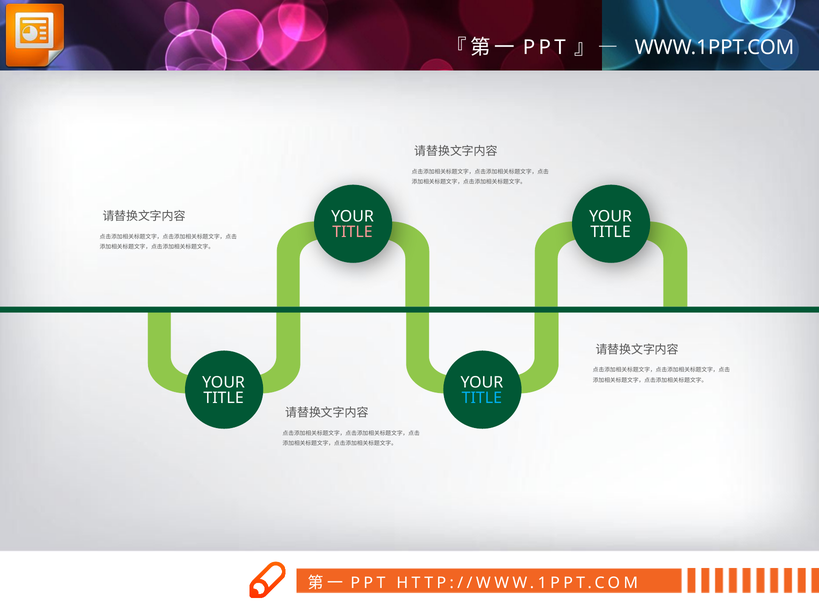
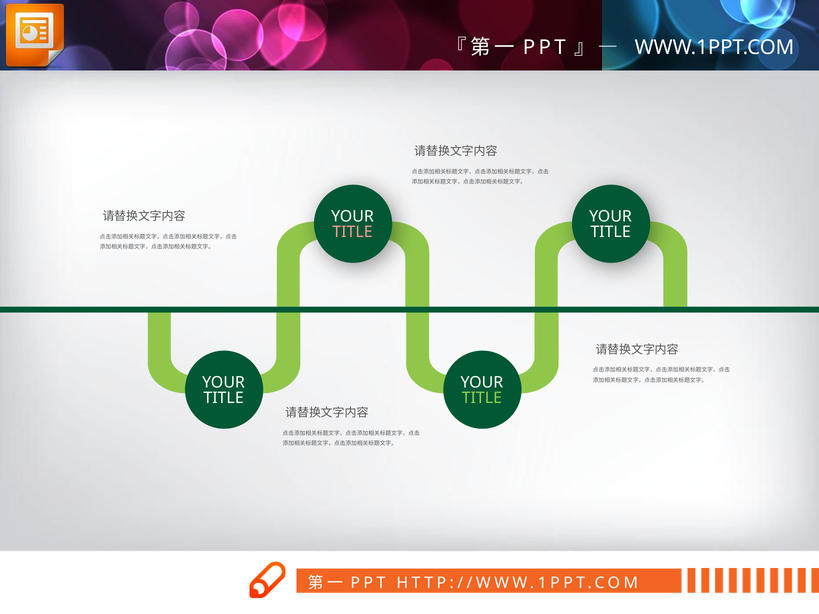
TITLE colour: light blue -> light green (482, 398)
